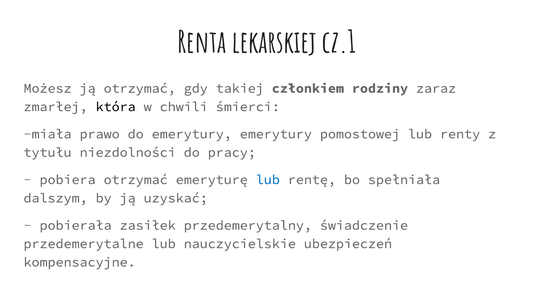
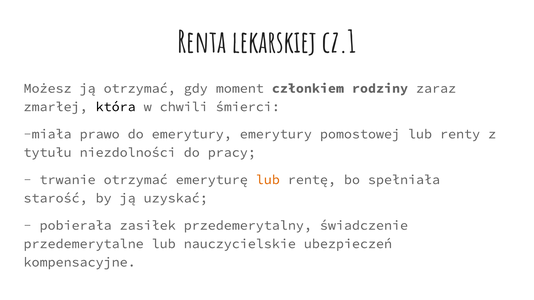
takiej: takiej -> moment (240, 88)
pobiera: pobiera -> trwanie (68, 180)
lub colour: blue -> orange (268, 180)
dalszym: dalszym -> starość (56, 198)
